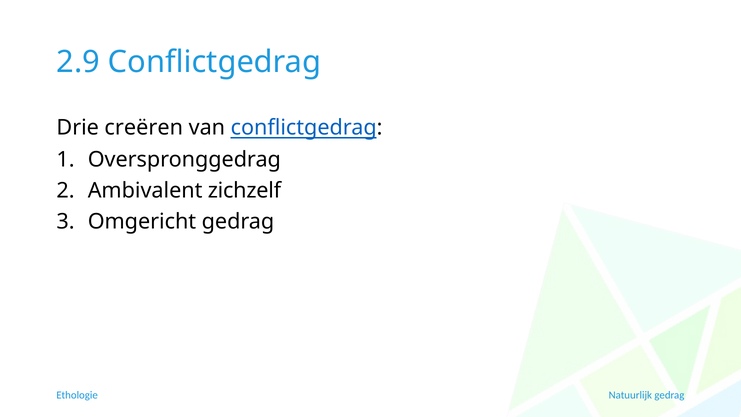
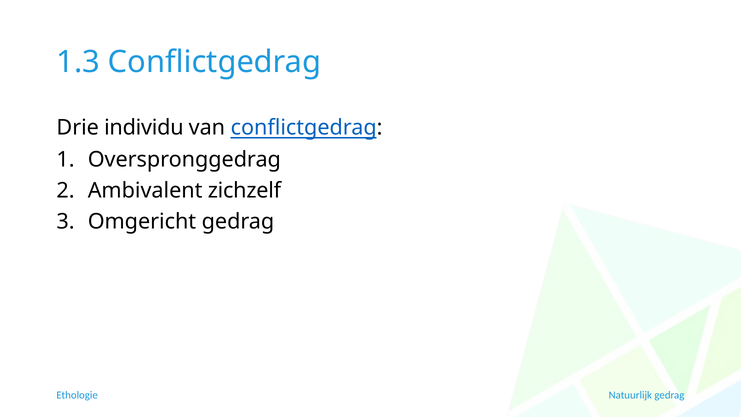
2.9: 2.9 -> 1.3 (78, 62)
creëren: creëren -> individu (144, 128)
